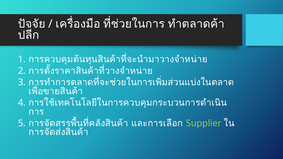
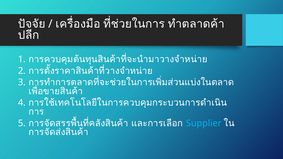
Supplier colour: light green -> light blue (204, 123)
